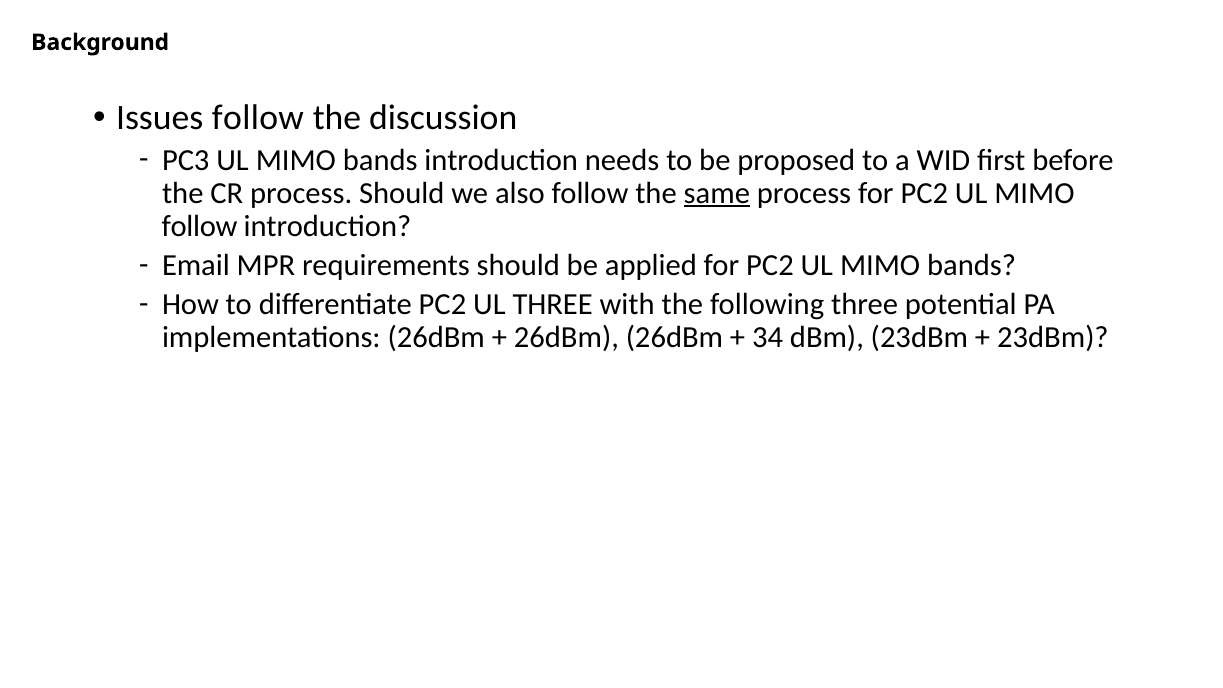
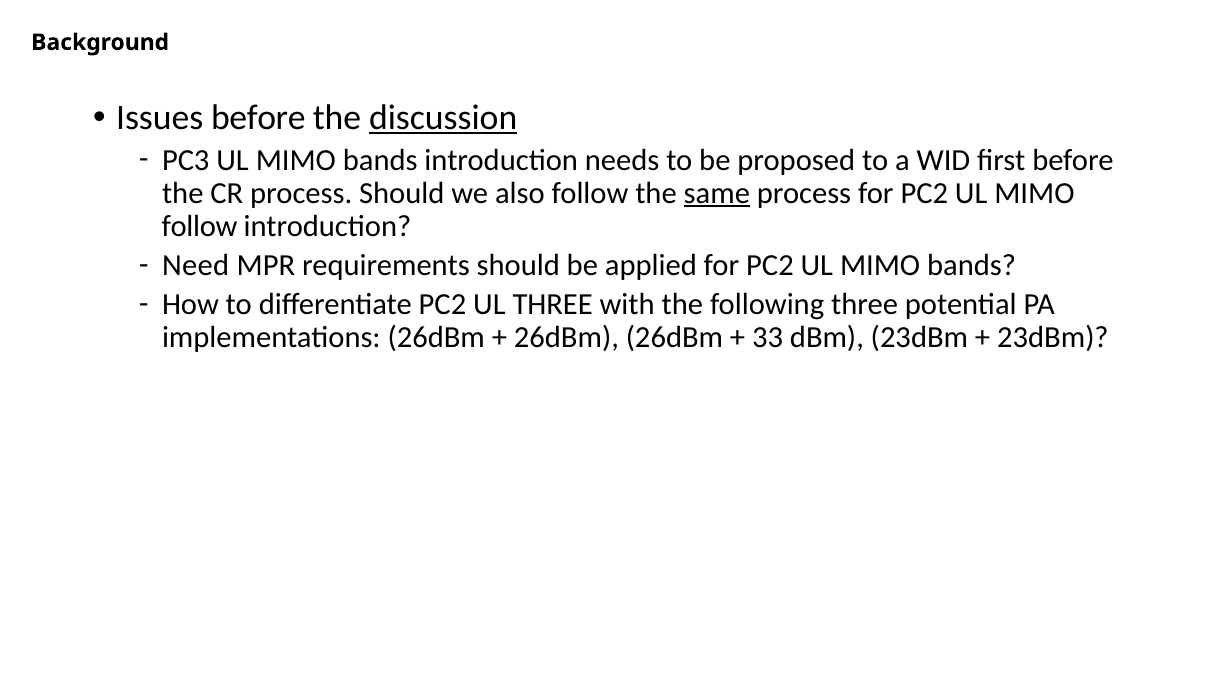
Issues follow: follow -> before (258, 118)
discussion underline: none -> present (443, 118)
Email: Email -> Need (196, 265)
34: 34 -> 33 (768, 338)
